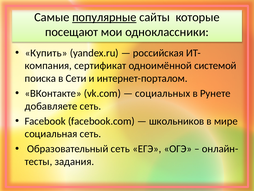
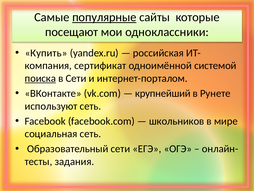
поиска underline: none -> present (40, 78)
социальных: социальных -> крупнейший (163, 93)
добавляете: добавляете -> используют (51, 106)
Образовательный сеть: сеть -> сети (120, 148)
